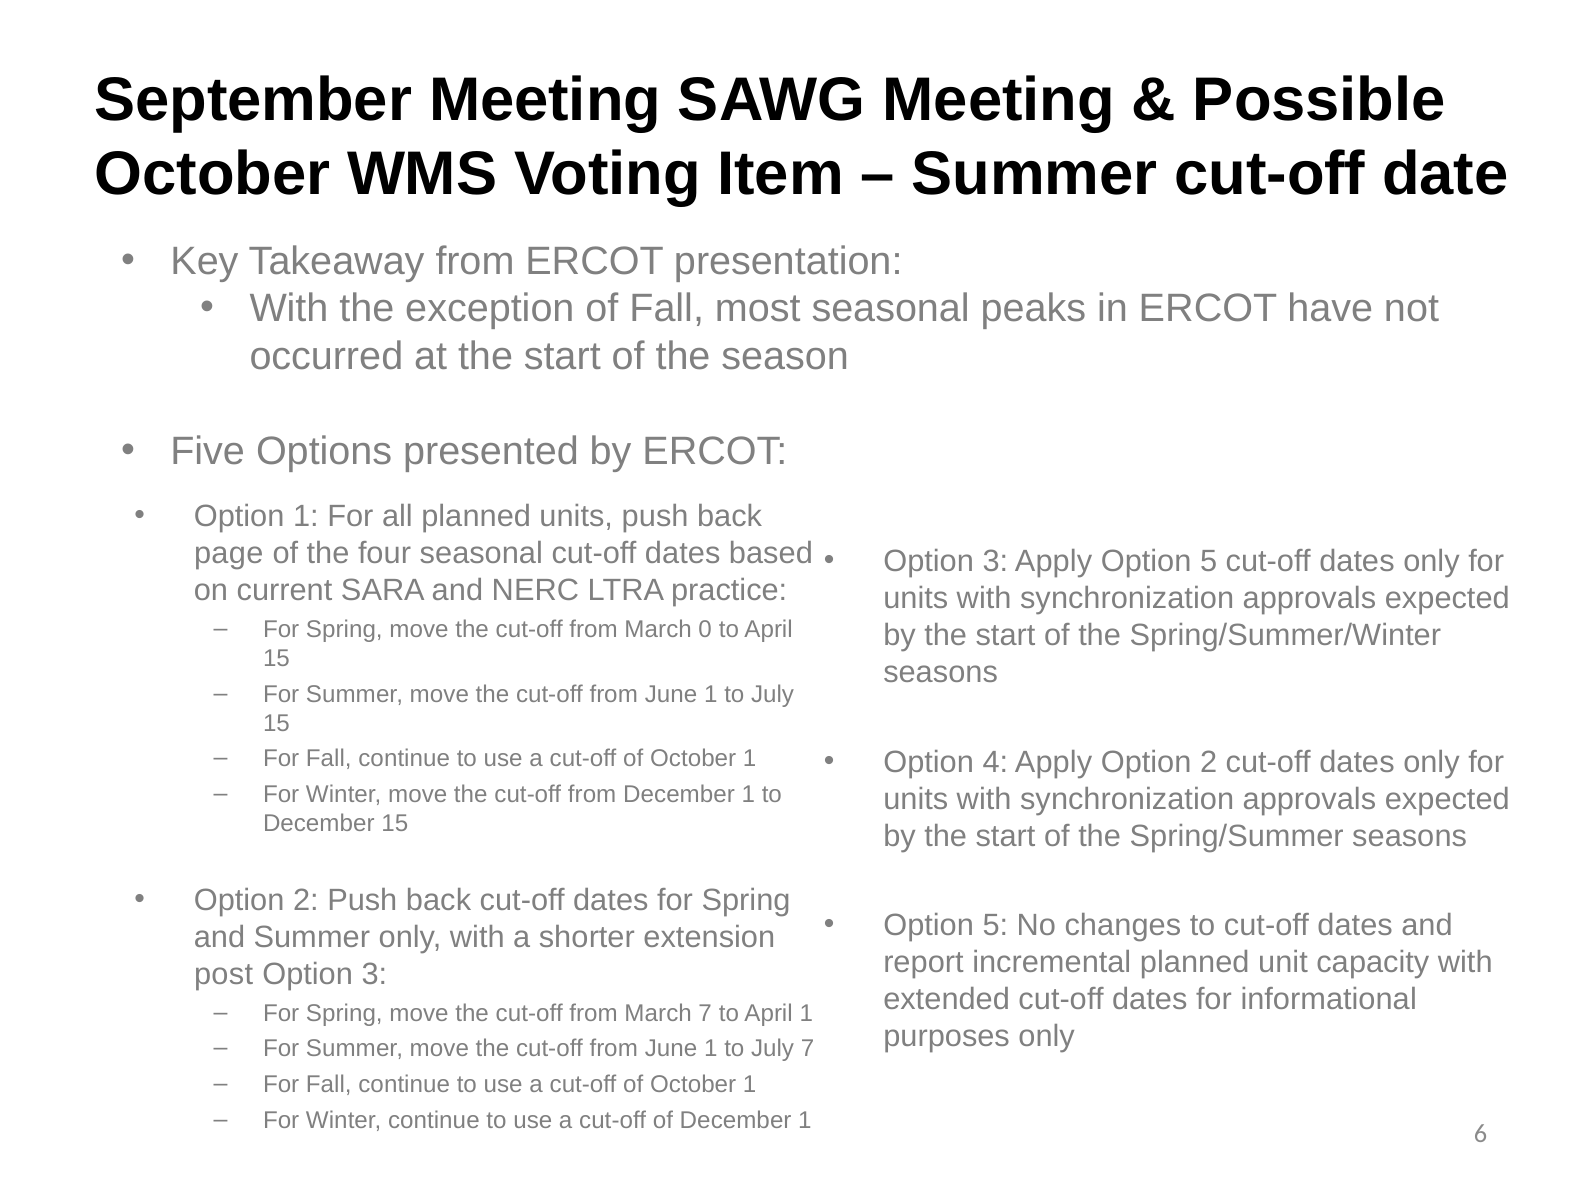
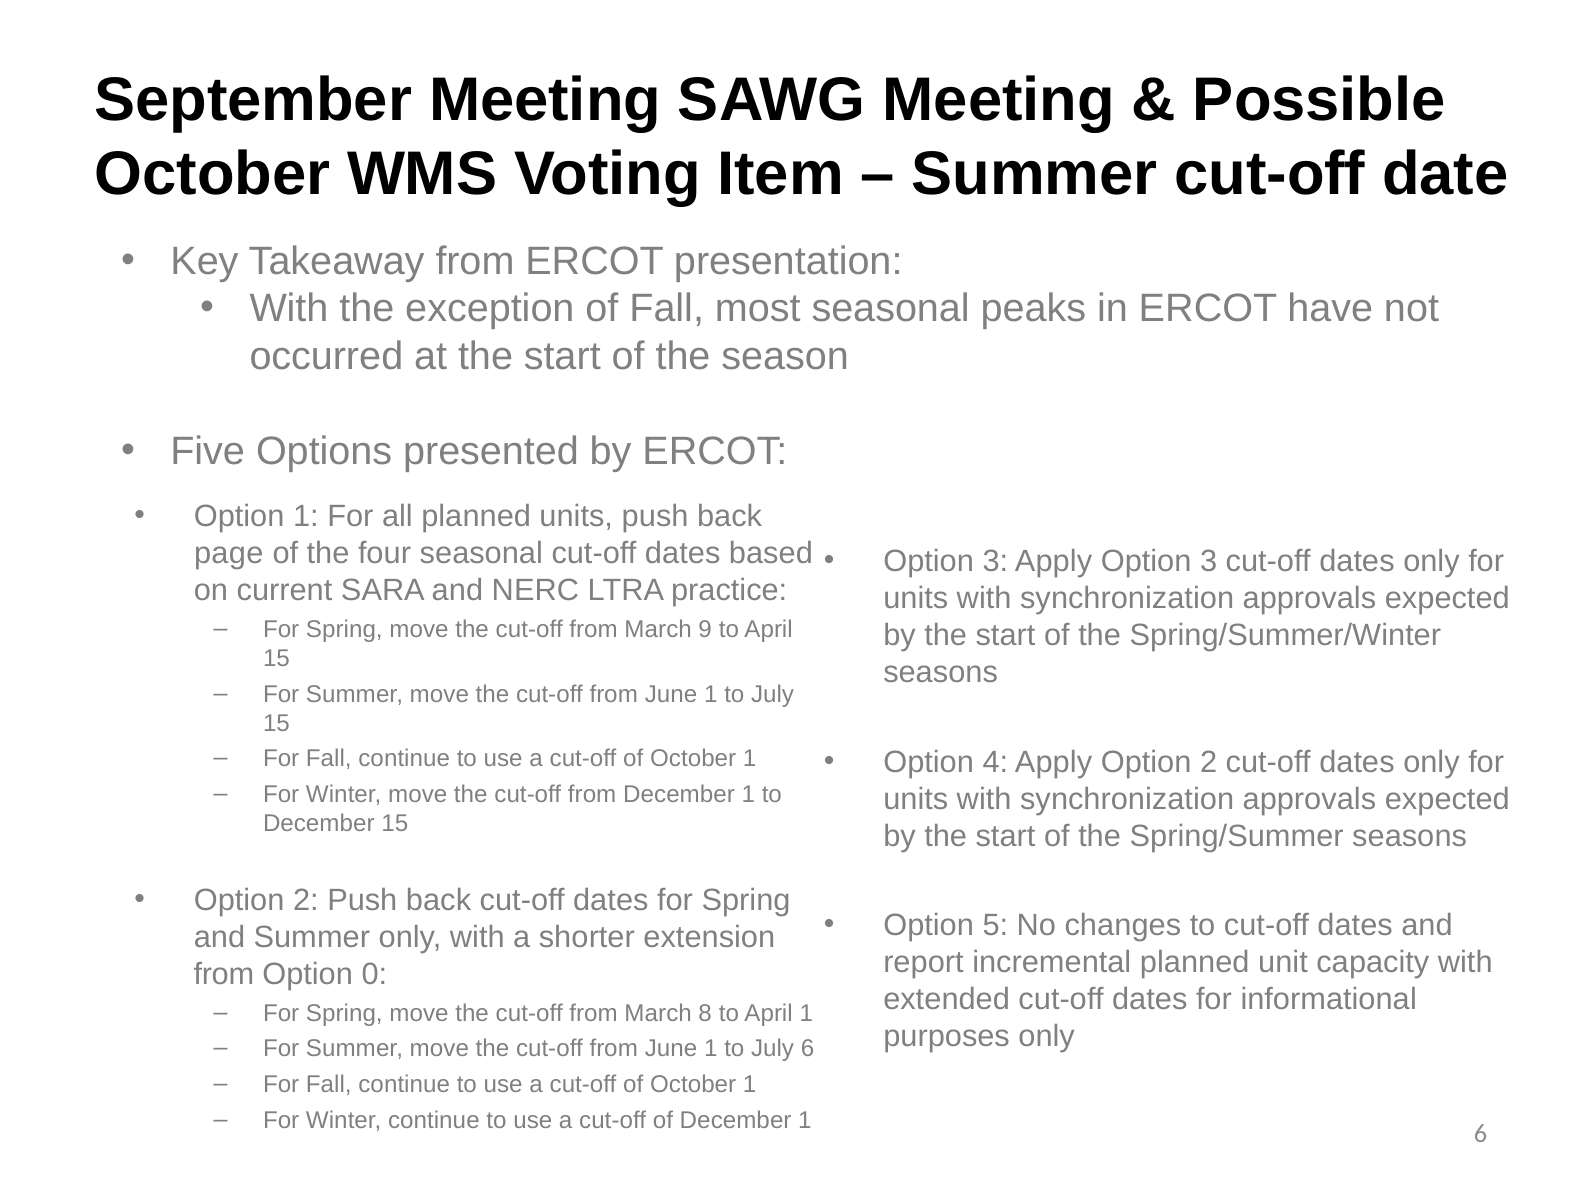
Apply Option 5: 5 -> 3 (1209, 561)
0: 0 -> 9 (705, 629)
post: post -> from (224, 974)
3: 3 -> 0 (374, 974)
March 7: 7 -> 8 (705, 1013)
July 7: 7 -> 6 (808, 1048)
